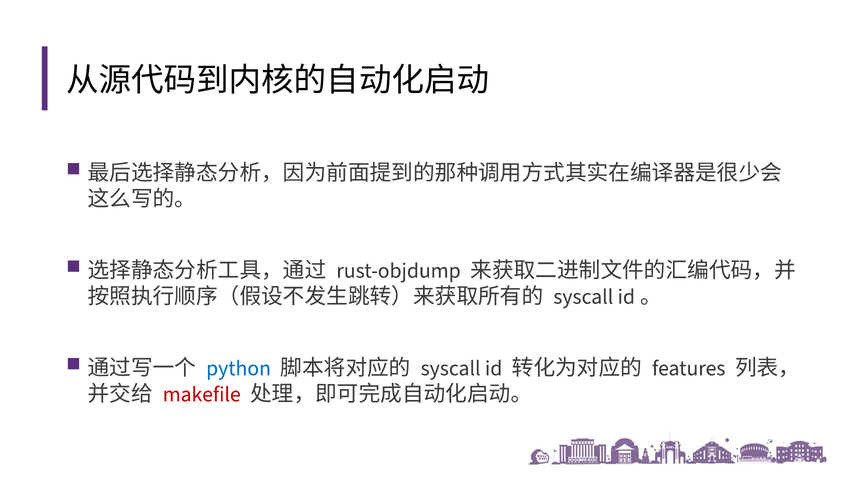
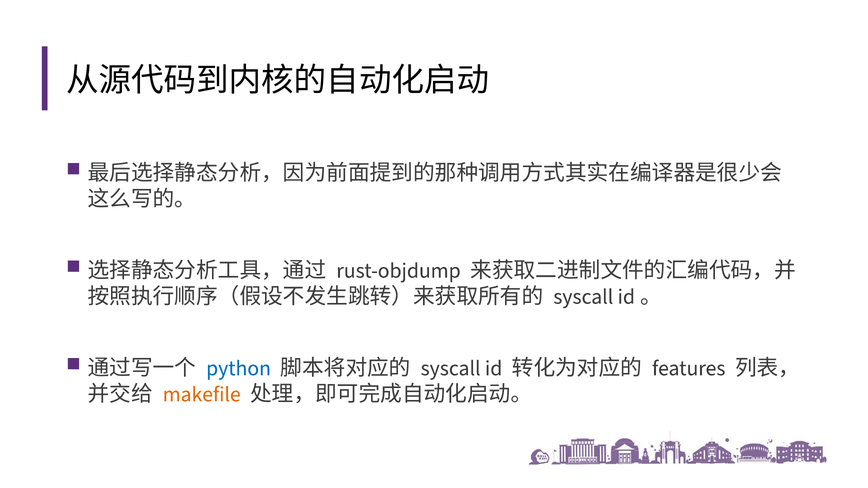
makefile colour: red -> orange (202, 394)
